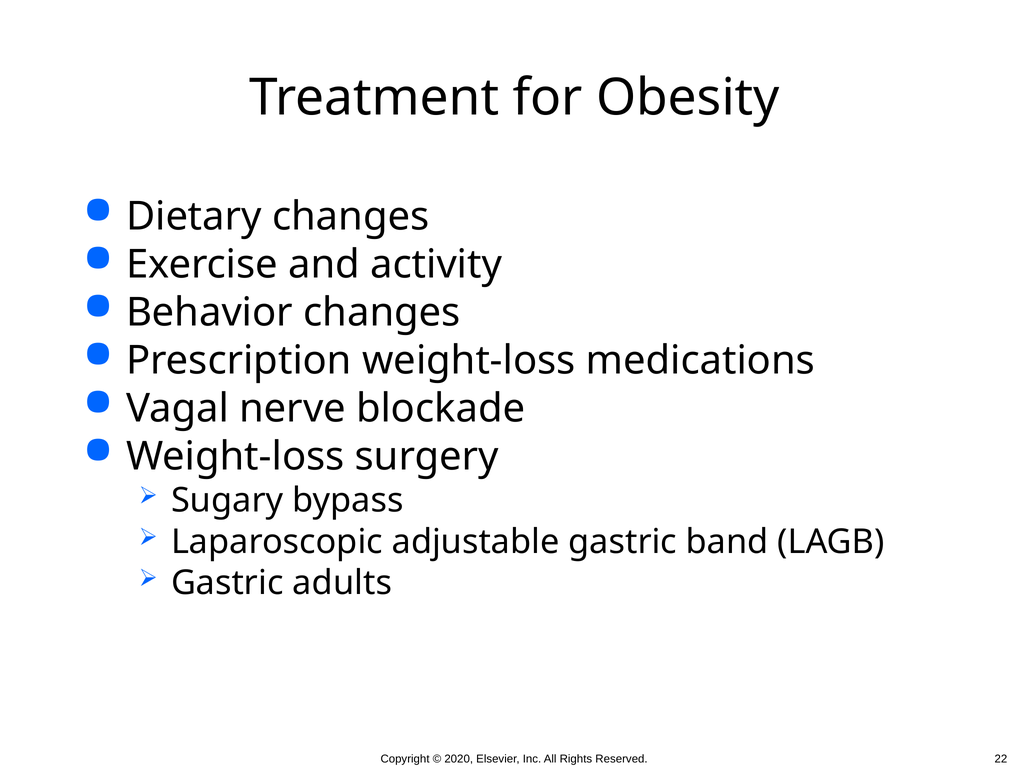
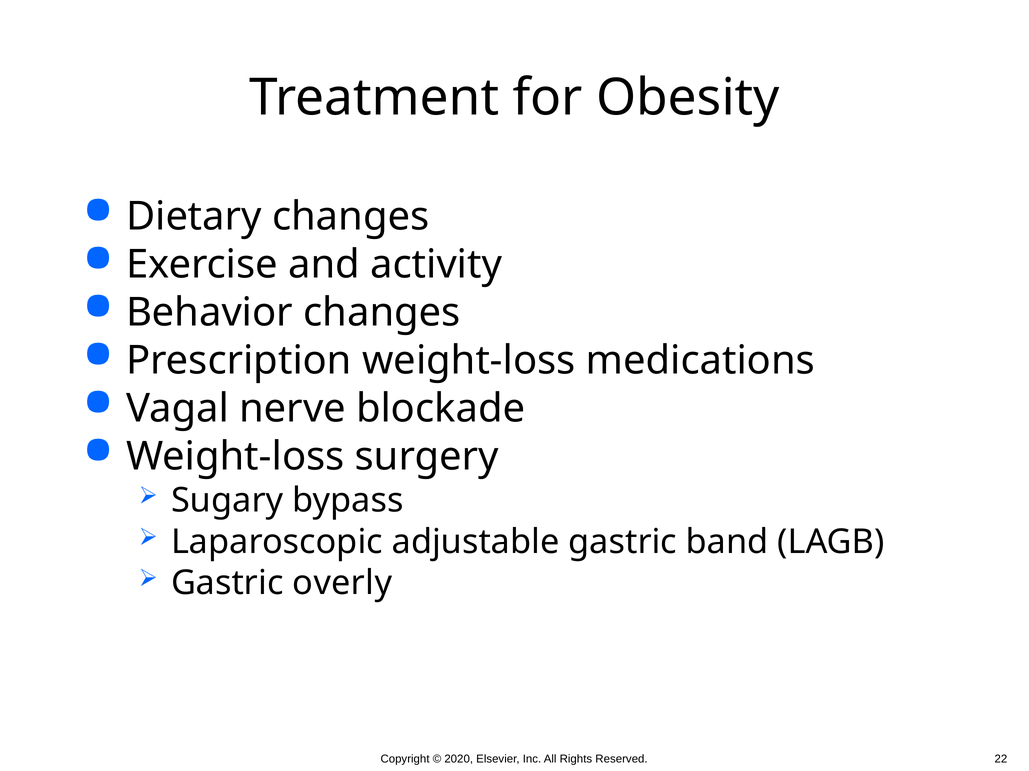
adults: adults -> overly (342, 583)
